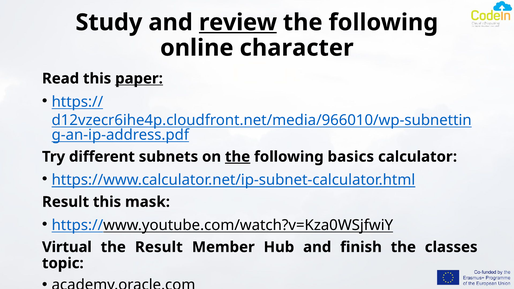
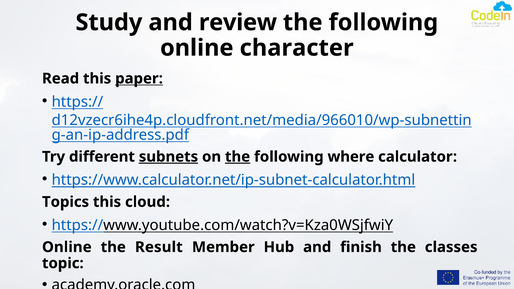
review underline: present -> none (238, 22)
subnets underline: none -> present (168, 157)
basics: basics -> where (351, 157)
Result: Result -> Topics (66, 202)
mask: mask -> cloud (148, 202)
Virtual: Virtual -> Online (67, 247)
